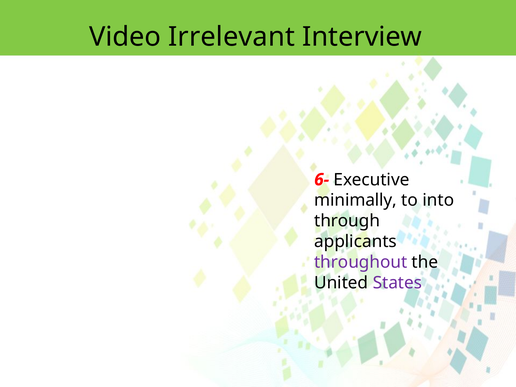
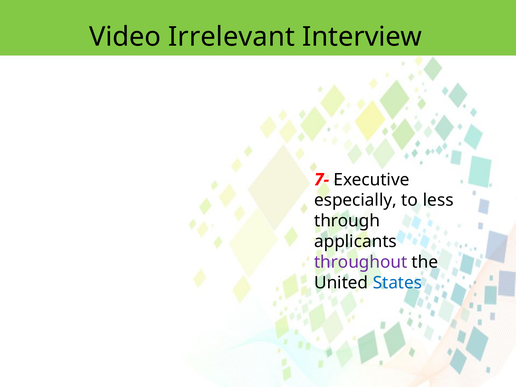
6-: 6- -> 7- (322, 180)
minimally: minimally -> especially (355, 200)
into: into -> less (438, 200)
States colour: purple -> blue (397, 283)
